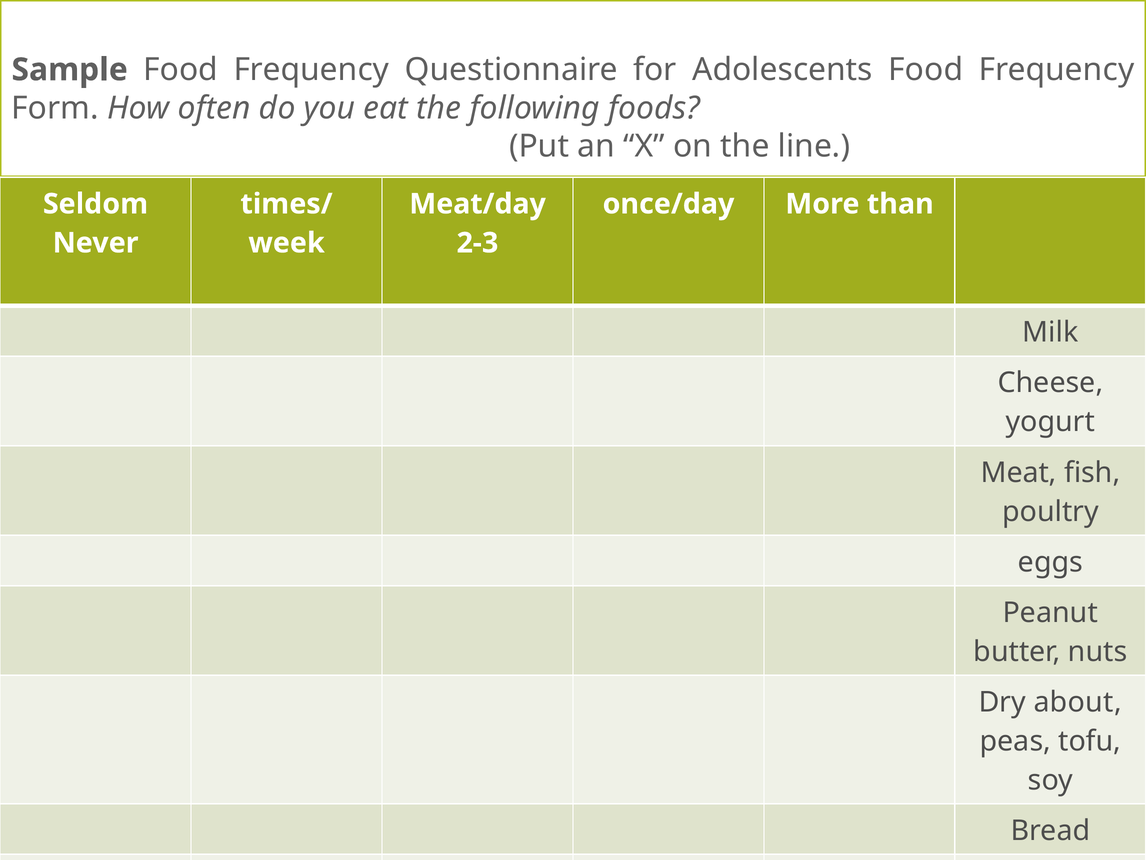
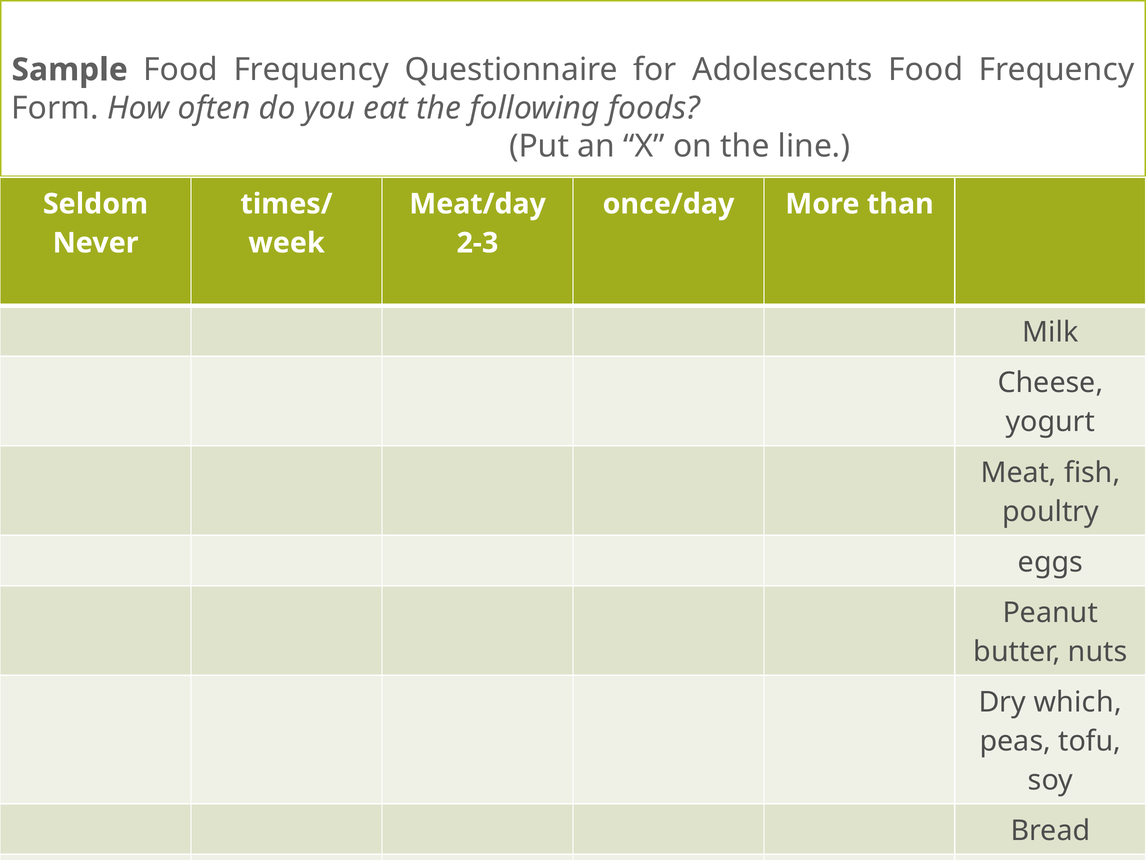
about: about -> which (1078, 702)
